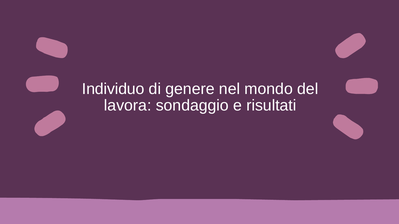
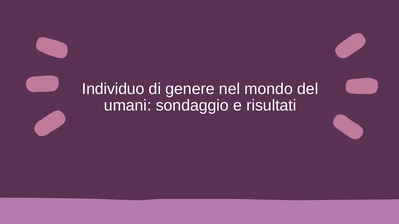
lavora: lavora -> umani (128, 106)
